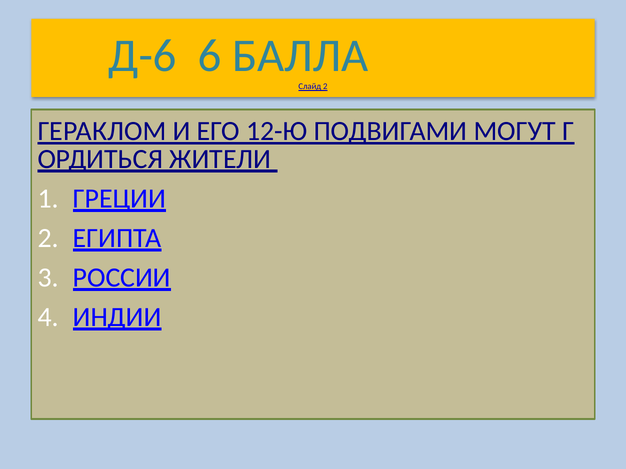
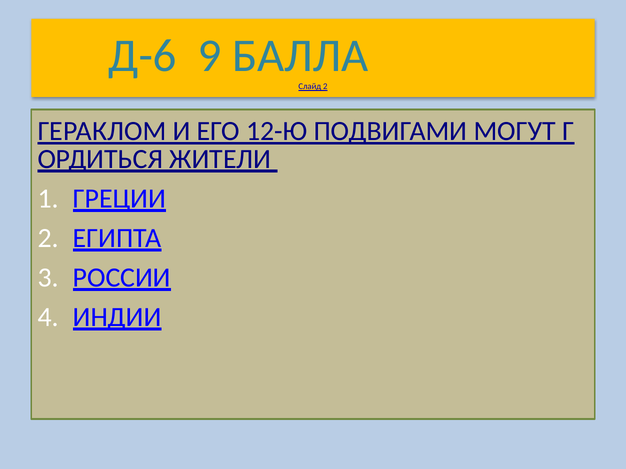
6: 6 -> 9 (210, 56)
